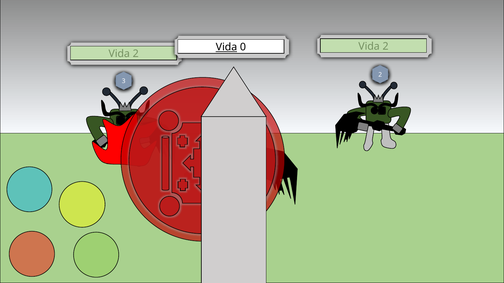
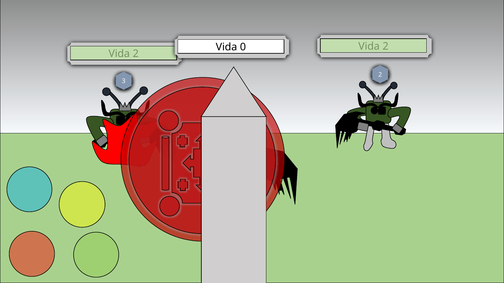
Vida underline: present -> none (226, 47)
